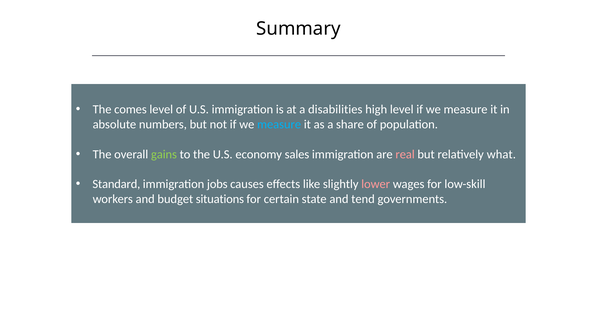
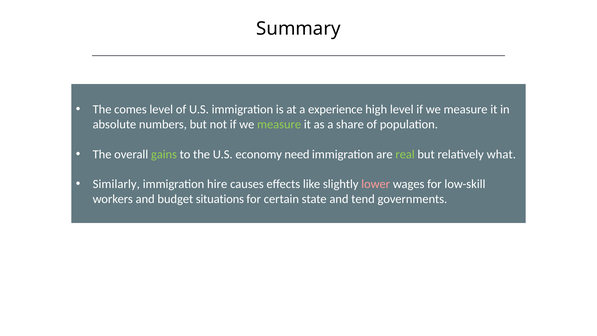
disabilities: disabilities -> experience (335, 109)
measure colour: light blue -> light green (279, 124)
sales: sales -> need (297, 154)
real colour: pink -> light green (405, 154)
Standard: Standard -> Similarly (116, 184)
jobs: jobs -> hire (217, 184)
